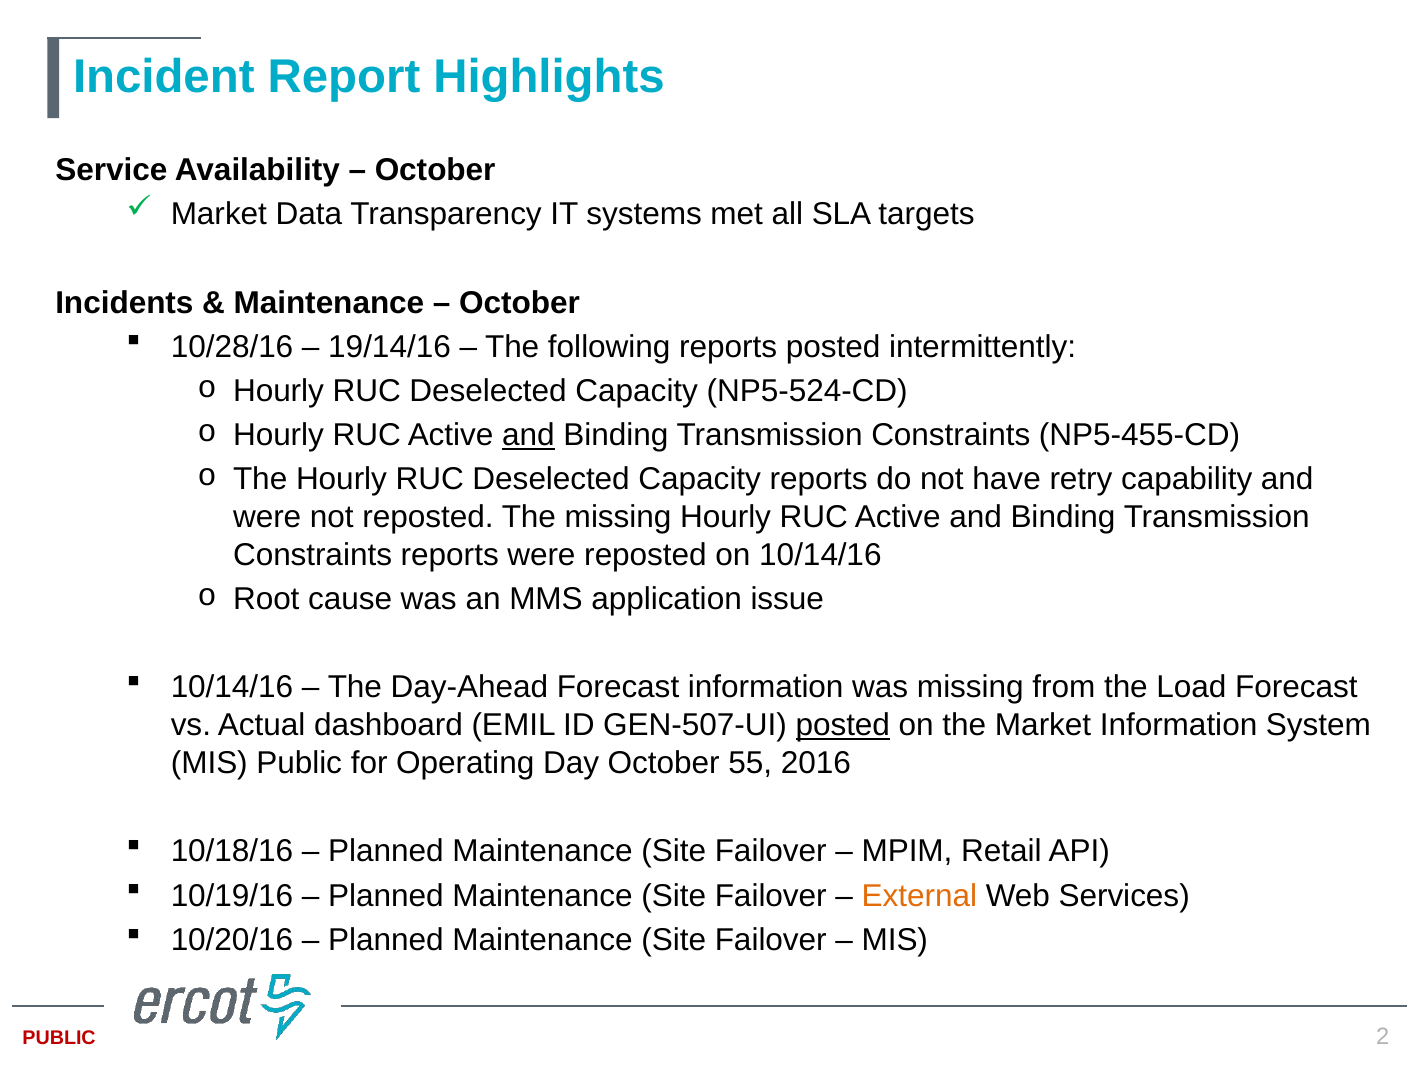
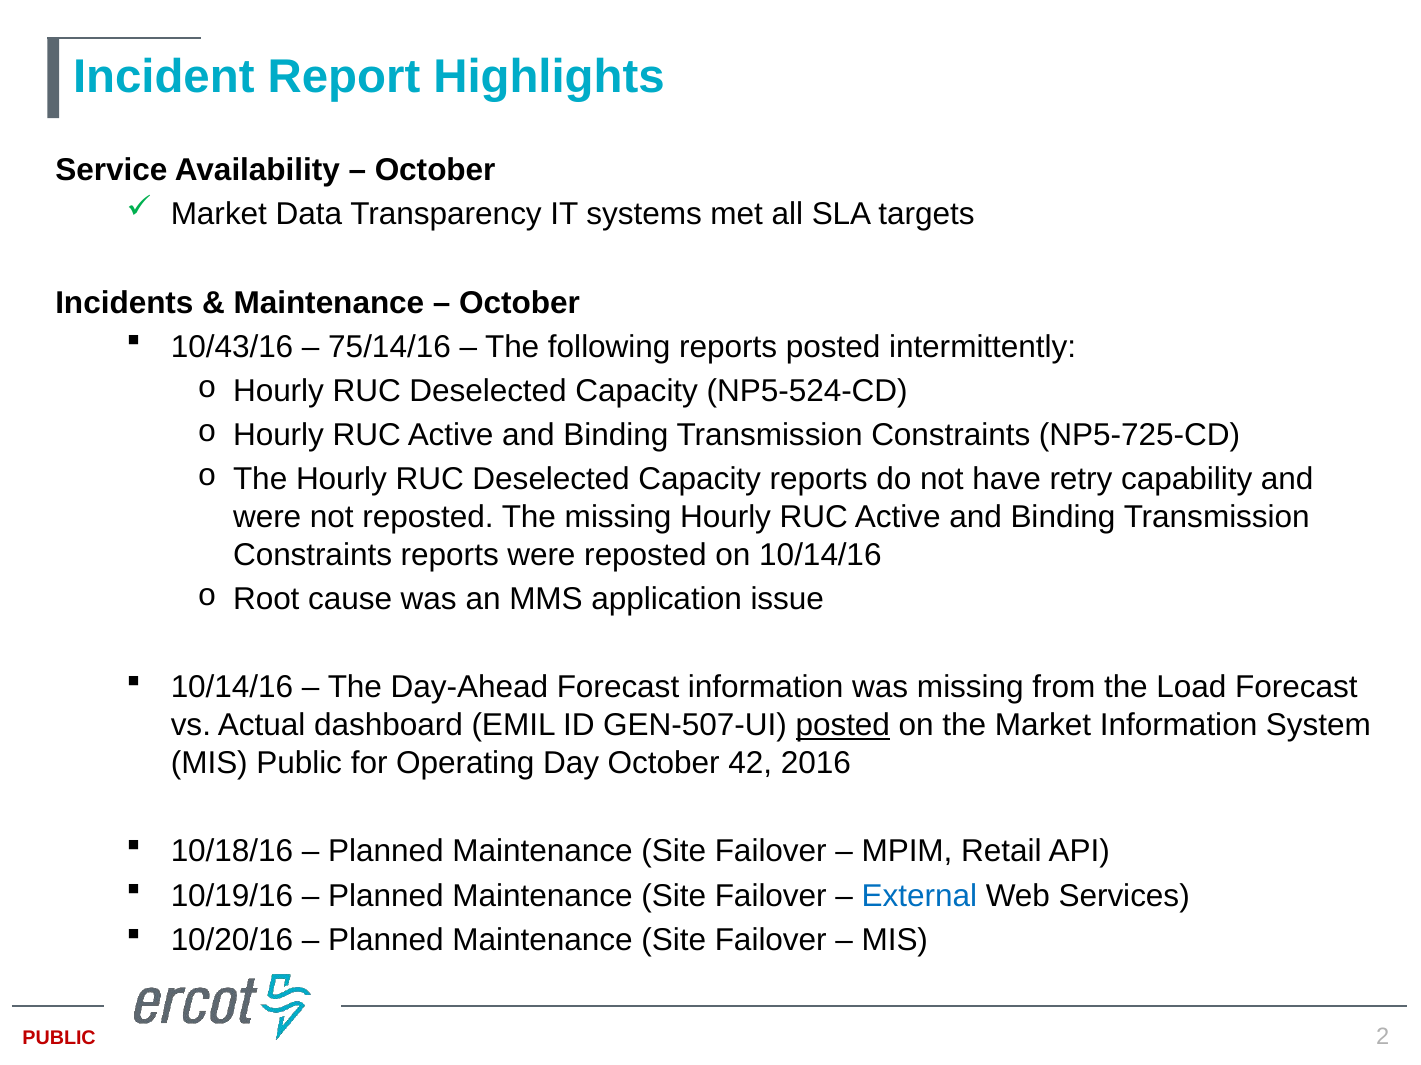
10/28/16: 10/28/16 -> 10/43/16 (232, 347)
19/14/16: 19/14/16 -> 75/14/16 (390, 347)
and underline: present -> none (528, 435)
NP5-455-CD: NP5-455-CD -> NP5-725-CD (1140, 435)
55: 55 -> 42 (750, 764)
External colour: orange -> blue (919, 896)
